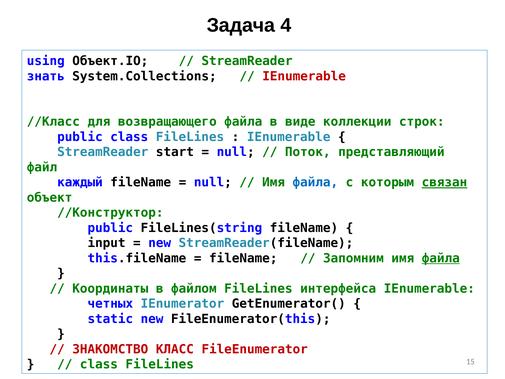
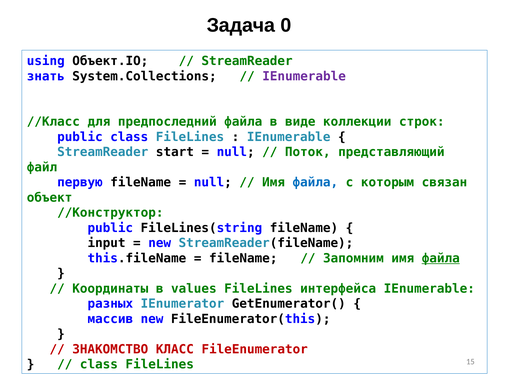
4: 4 -> 0 (286, 25)
IEnumerable colour: red -> purple (304, 76)
возвращающего: возвращающего -> предпоследний (167, 122)
каждый: каждый -> первую (80, 182)
связан underline: present -> none (444, 182)
файлом: файлом -> values (194, 288)
четных: четных -> разных (110, 304)
static: static -> массив (110, 319)
